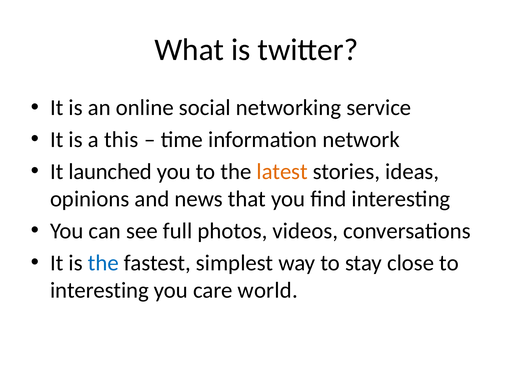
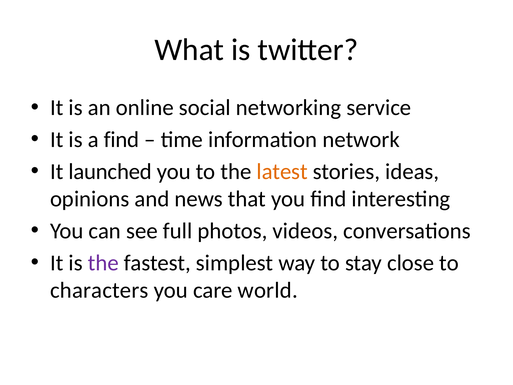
a this: this -> find (122, 140)
the colour: blue -> purple (103, 263)
interesting: interesting -> characters (99, 290)
